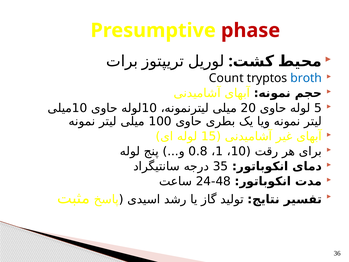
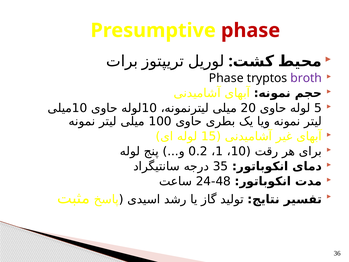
Count: Count -> Phase (226, 78)
broth colour: blue -> purple (306, 78)
0.8: 0.8 -> 0.2 (198, 151)
